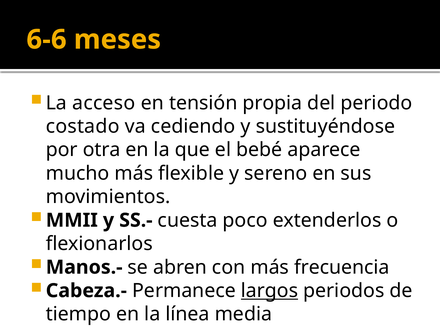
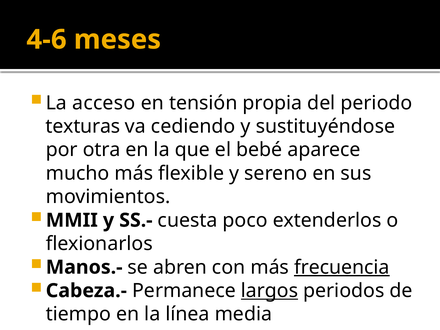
6-6: 6-6 -> 4-6 (47, 40)
costado: costado -> texturas (83, 126)
frecuencia underline: none -> present (342, 267)
